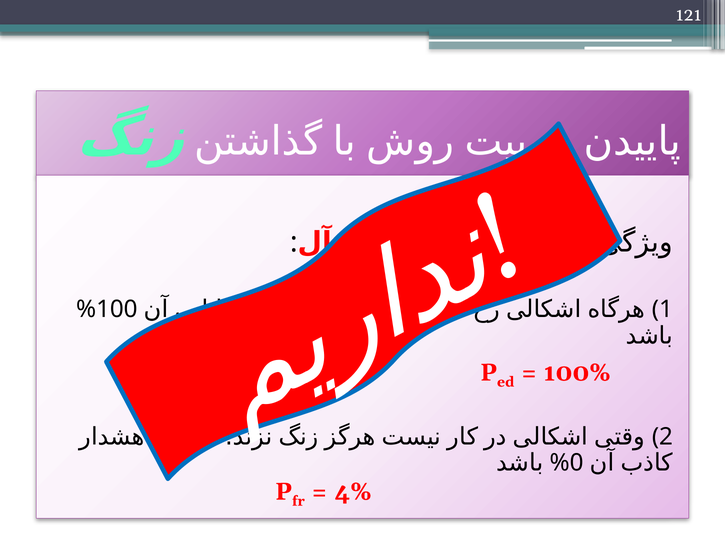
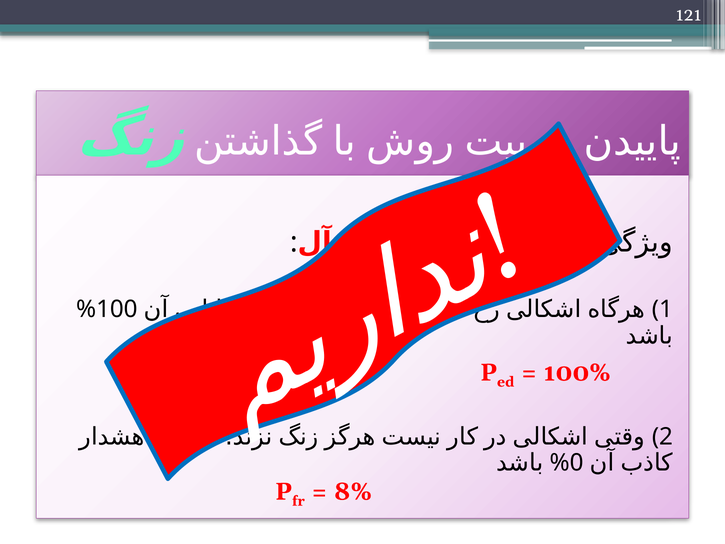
4%: 4% -> 8% (353, 491)
